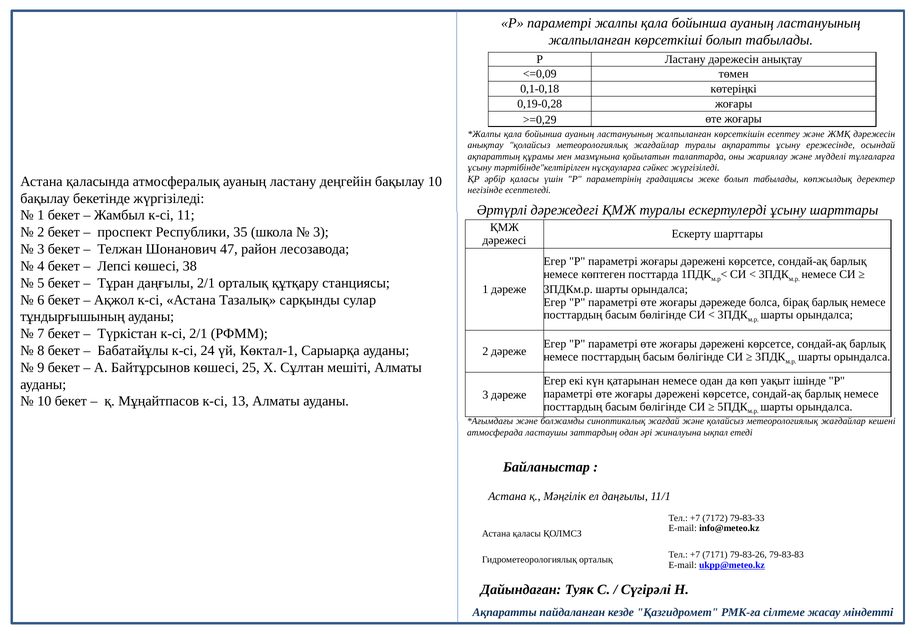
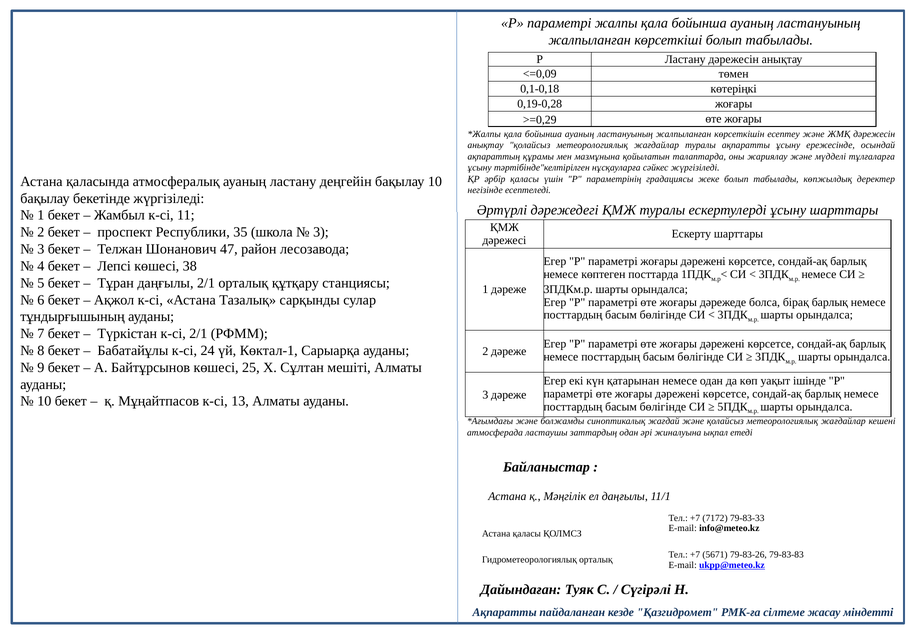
7171: 7171 -> 5671 (715, 555)
